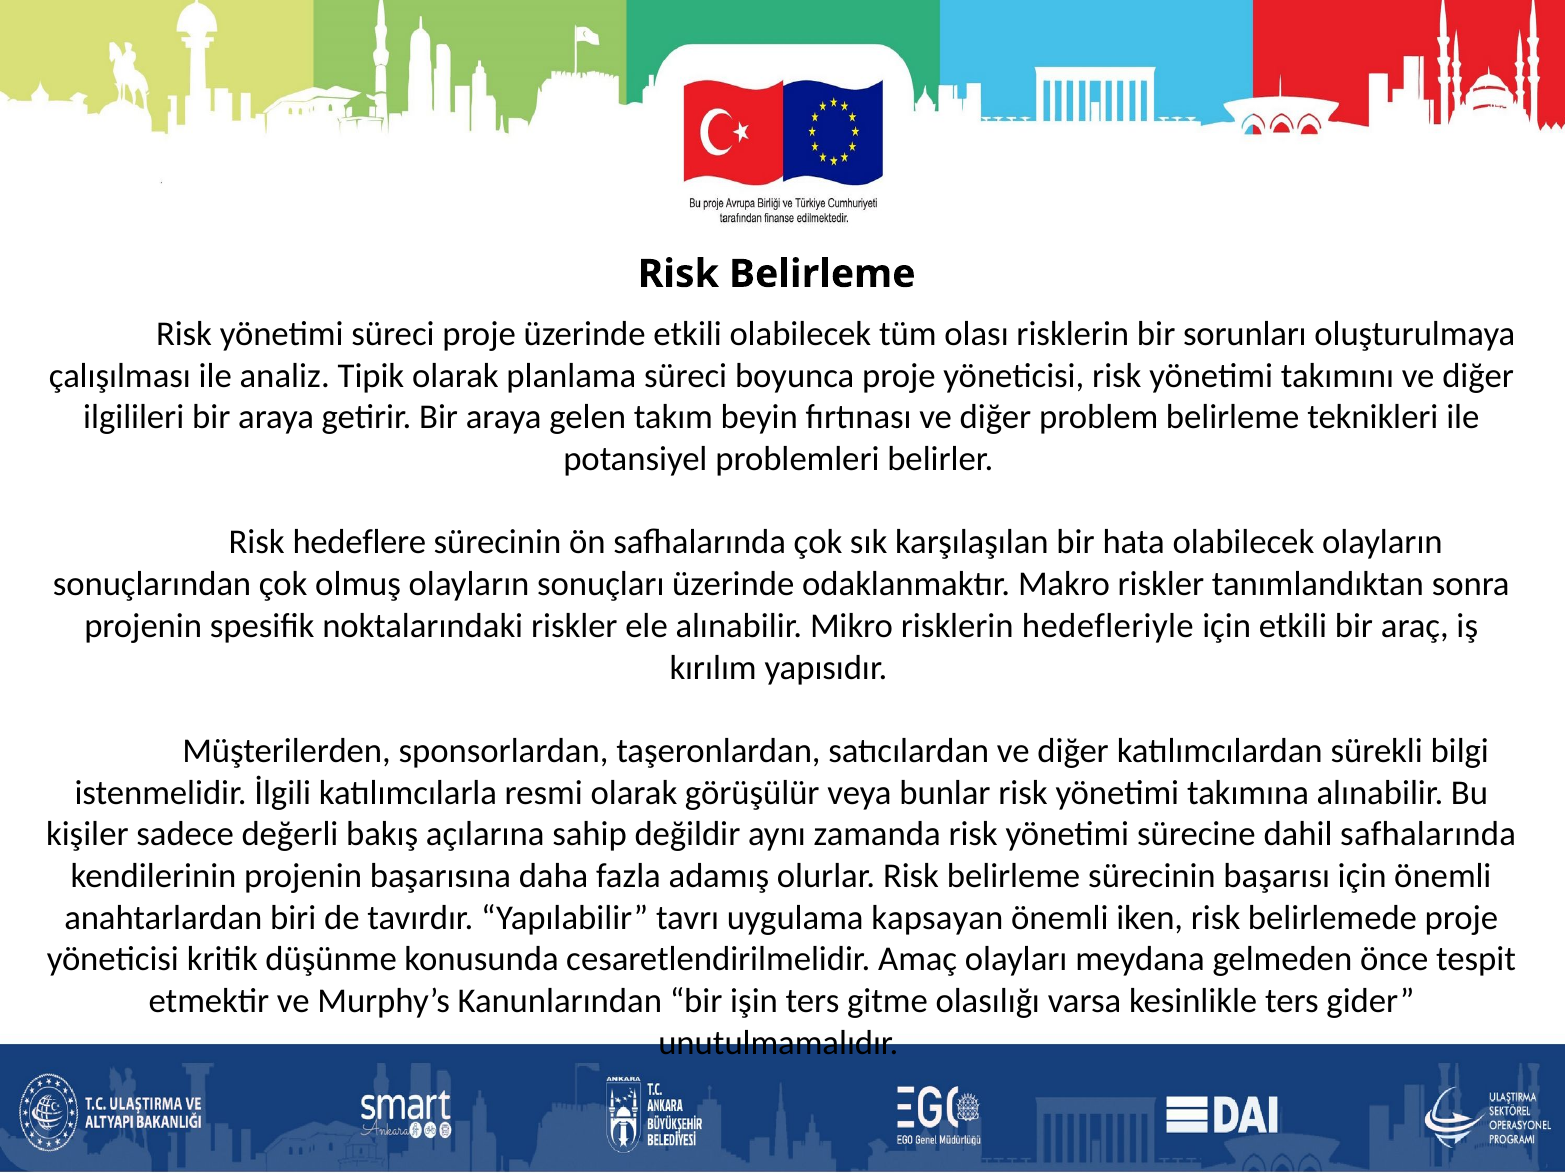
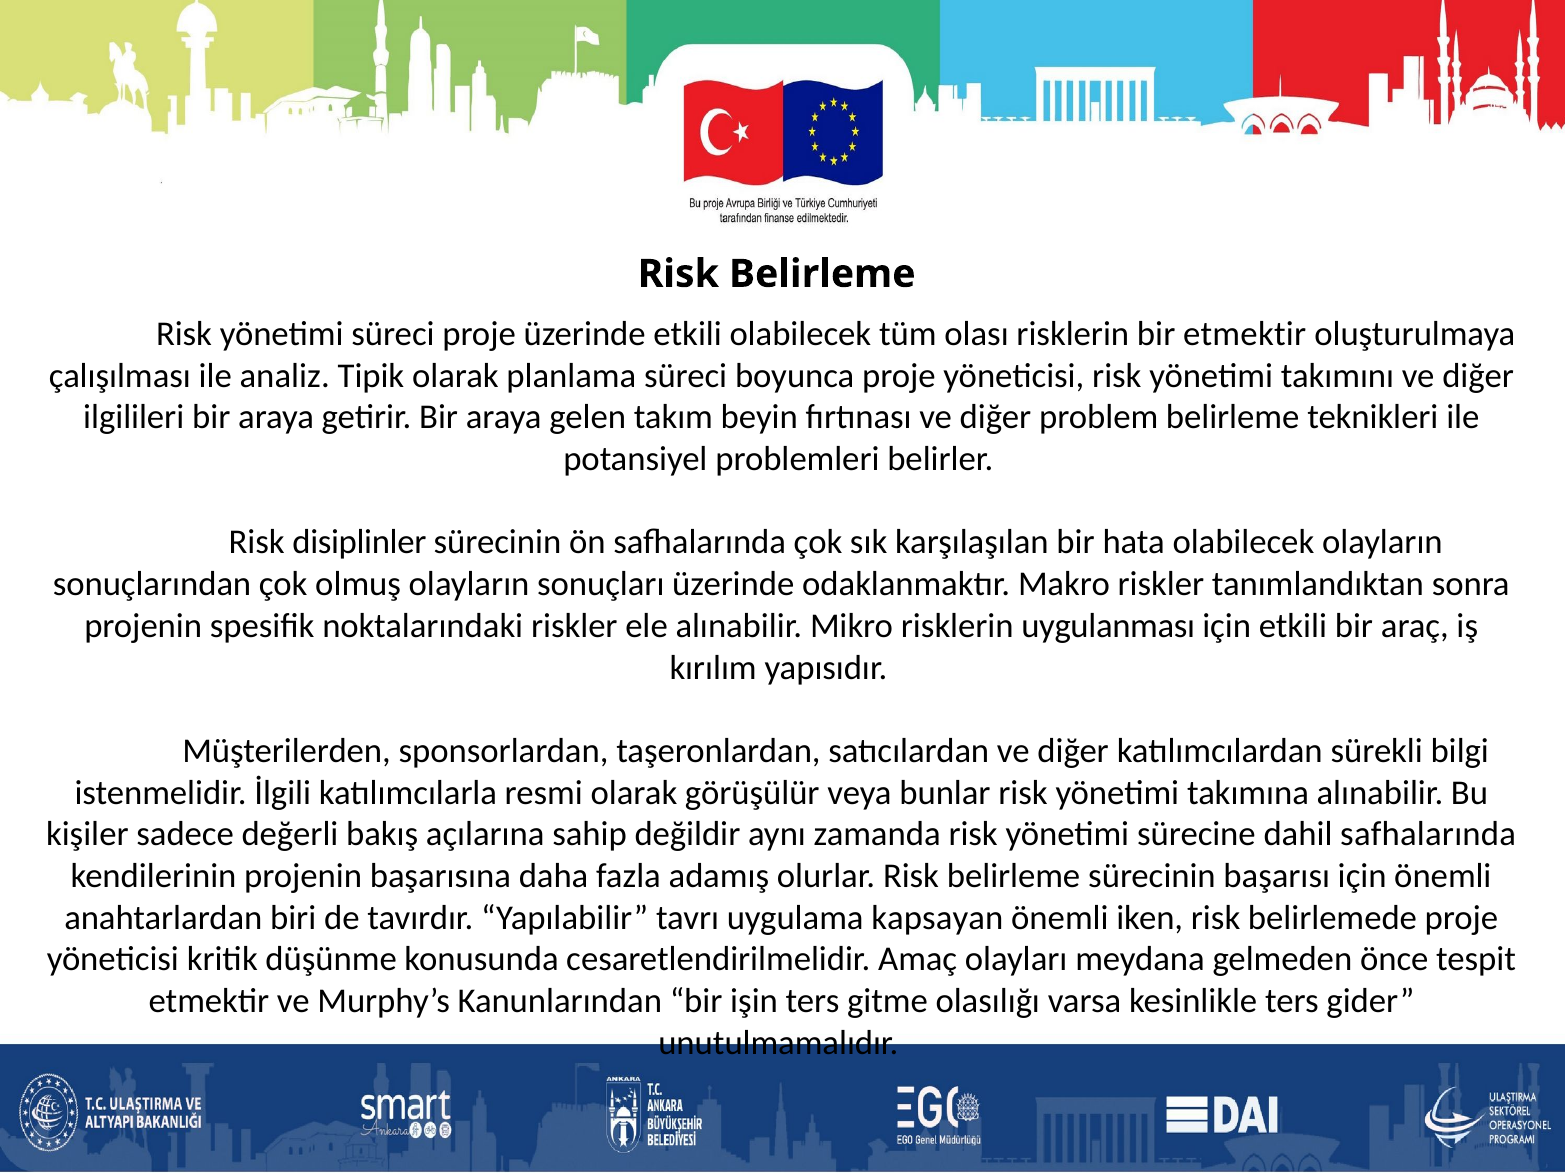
bir sorunları: sorunları -> etmektir (1245, 334)
hedeflere: hedeflere -> disiplinler (359, 543)
hedefleriyle: hedefleriyle -> uygulanması (1108, 626)
